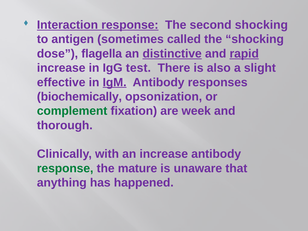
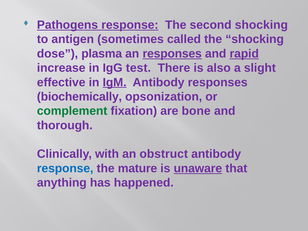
Interaction: Interaction -> Pathogens (67, 25)
flagella: flagella -> plasma (102, 54)
an distinctive: distinctive -> responses (172, 54)
week: week -> bone (196, 111)
an increase: increase -> obstruct (164, 154)
response colour: green -> blue (65, 168)
unaware underline: none -> present (198, 168)
